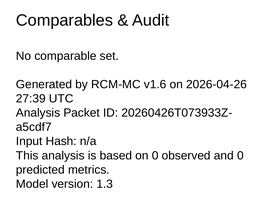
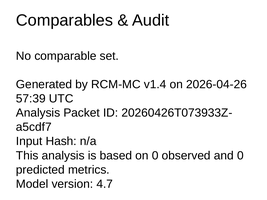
v1.6: v1.6 -> v1.4 (155, 84)
27:39: 27:39 -> 57:39 (31, 99)
1.3: 1.3 -> 4.7 (105, 184)
